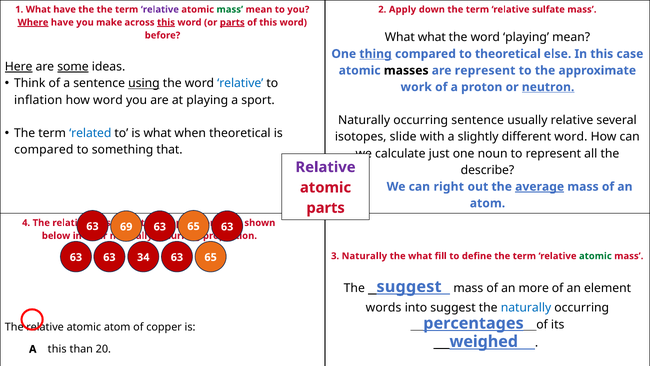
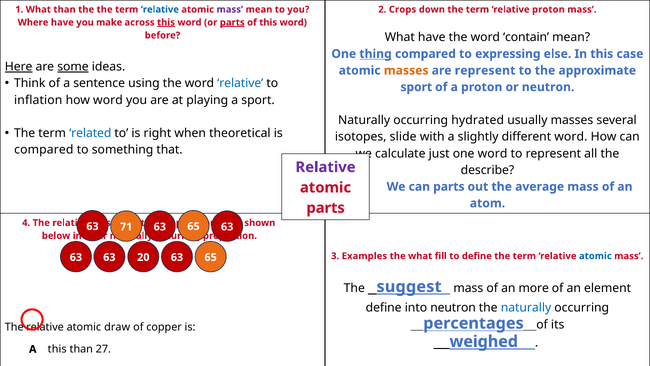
What have: have -> than (65, 9)
relative colour: purple -> blue (160, 9)
mass colour: green -> purple (230, 9)
Apply: Apply -> Crops (403, 9)
relative sulfate: sulfate -> proton (548, 9)
Where underline: present -> none (33, 22)
What what: what -> have (432, 37)
word playing: playing -> contain (526, 37)
to theoretical: theoretical -> expressing (508, 54)
masses colour: black -> orange (406, 70)
using underline: present -> none (144, 83)
work: work -> sport (416, 87)
neutron underline: present -> none (548, 87)
occurring sentence: sentence -> hydrated (478, 120)
usually relative: relative -> masses (572, 120)
is what: what -> right (157, 133)
one noun: noun -> word (493, 153)
can right: right -> parts (449, 186)
average underline: present -> none (540, 186)
69: 69 -> 71 (126, 227)
3 Naturally: Naturally -> Examples (364, 256)
atomic colour: green -> blue (595, 256)
34: 34 -> 20 (143, 257)
words: words -> define (384, 307)
into suggest: suggest -> neutron (453, 307)
percentages underline: present -> none (473, 323)
atomic atom: atom -> draw (117, 327)
20: 20 -> 27 (103, 349)
